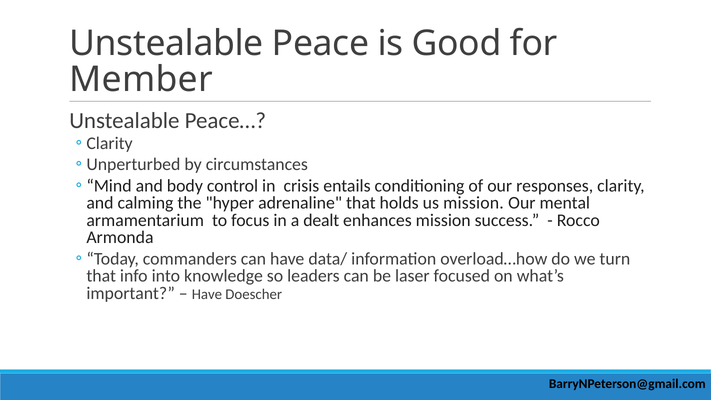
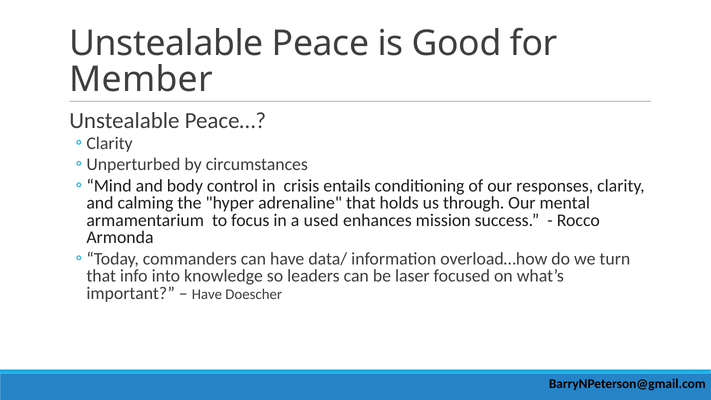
us mission: mission -> through (474, 203)
dealt: dealt -> used (321, 220)
